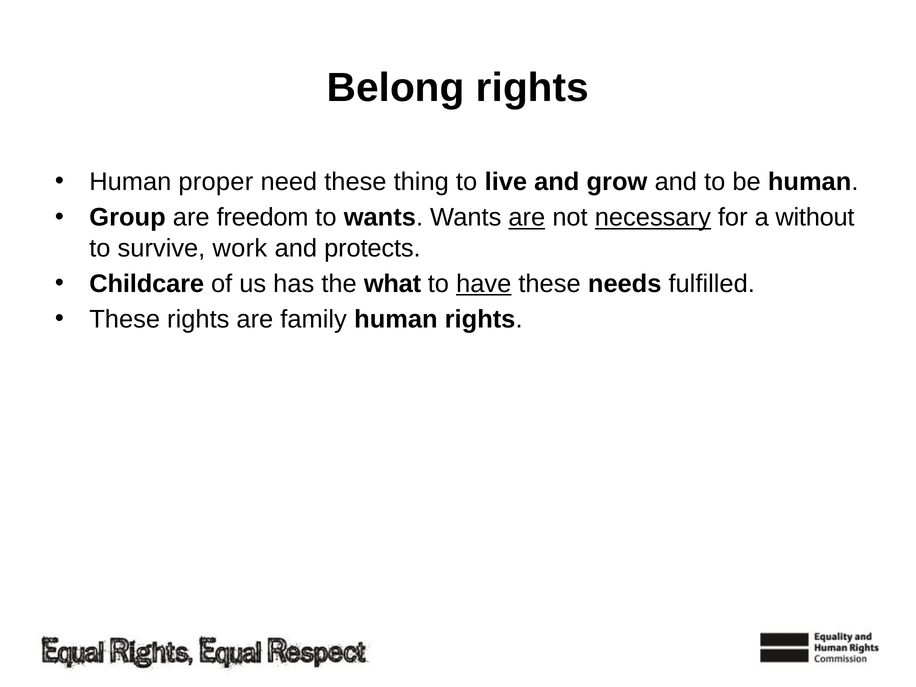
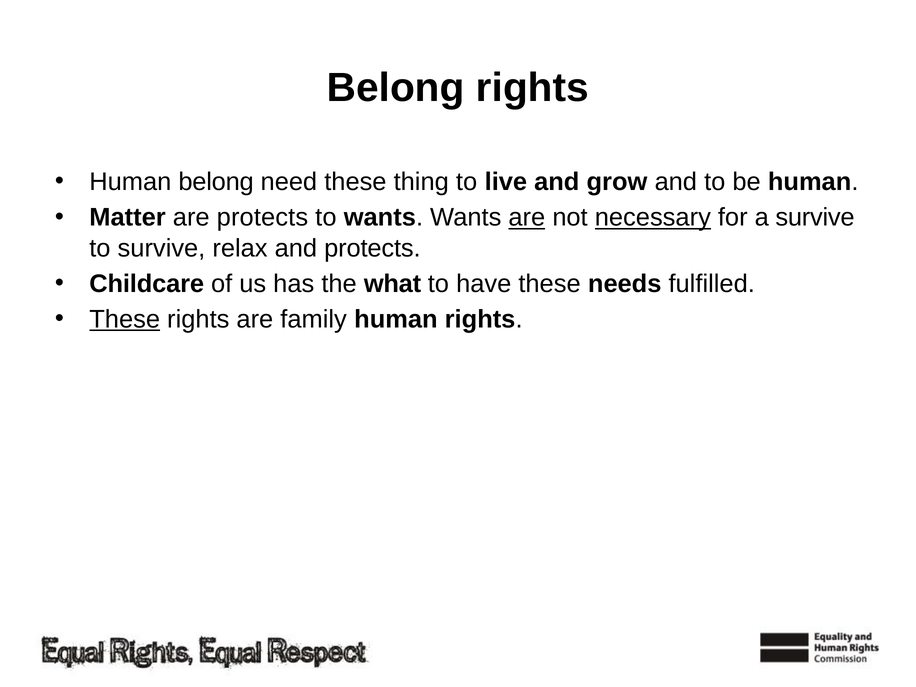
Human proper: proper -> belong (216, 182)
Group: Group -> Matter (128, 218)
are freedom: freedom -> protects (262, 218)
a without: without -> survive (815, 218)
work: work -> relax (240, 248)
have underline: present -> none (484, 284)
These underline: none -> present (125, 319)
